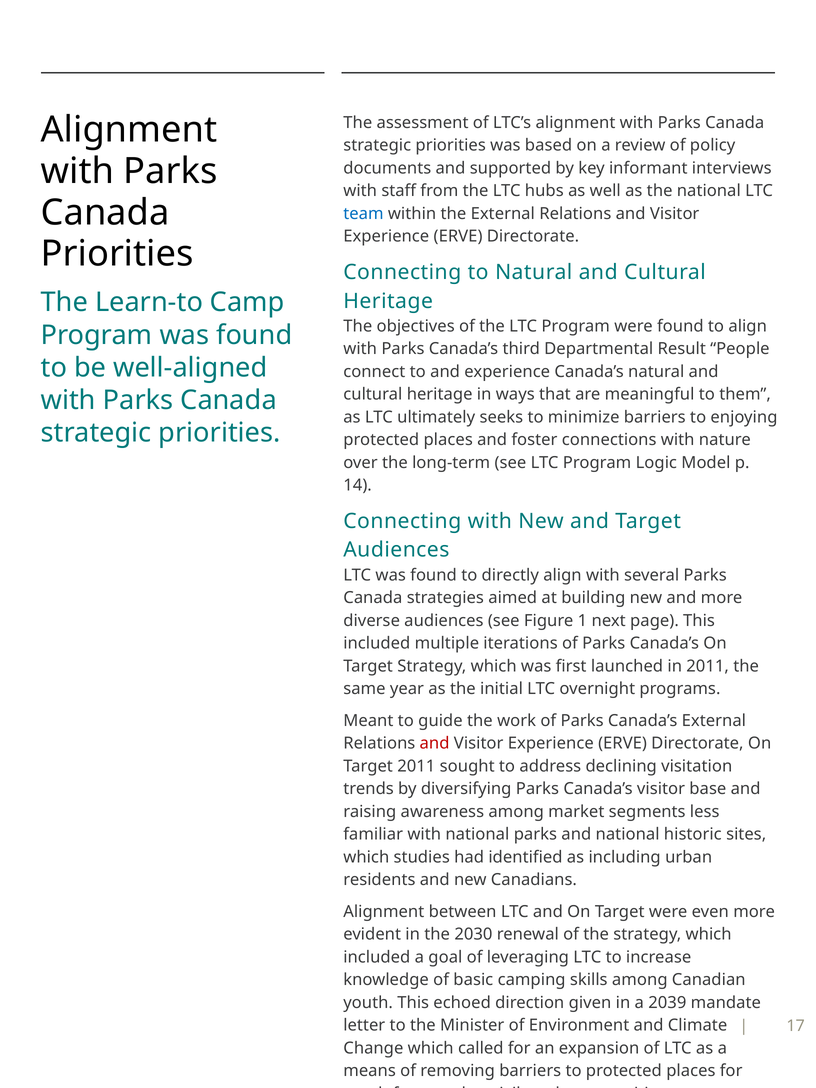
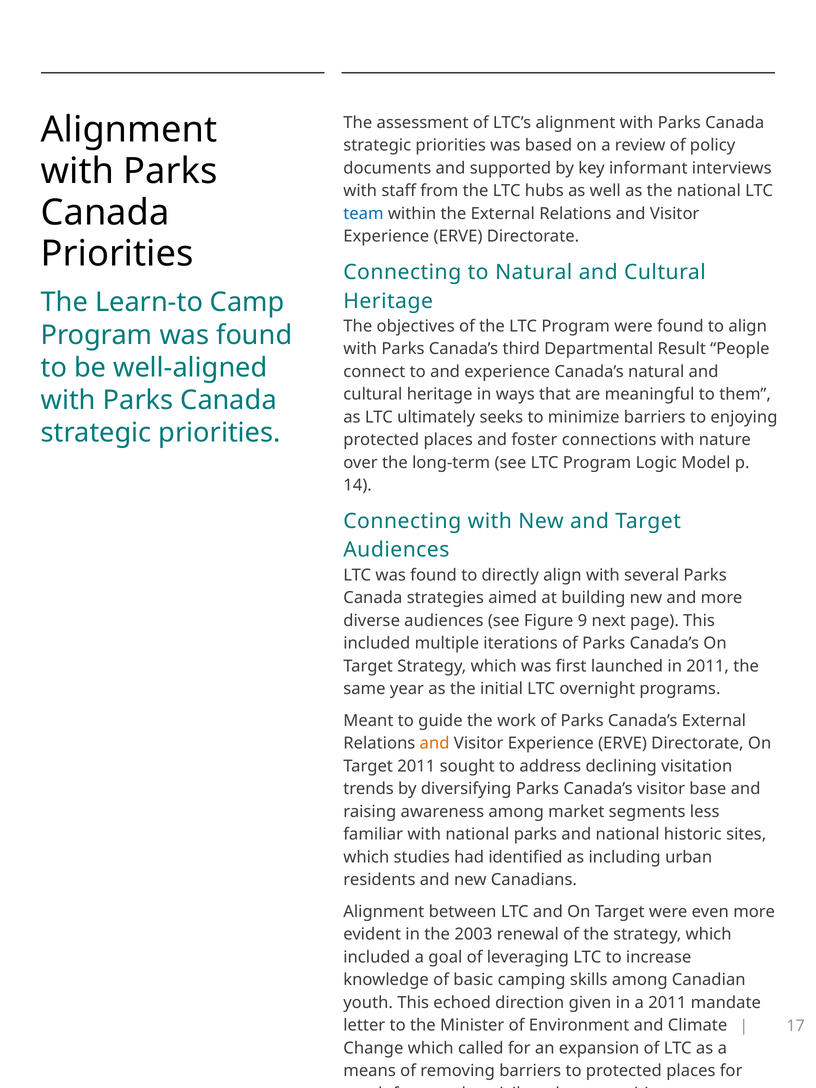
1: 1 -> 9 (582, 621)
and colour: red -> orange (435, 743)
2030: 2030 -> 2003 (473, 934)
a 2039: 2039 -> 2011 (667, 1003)
